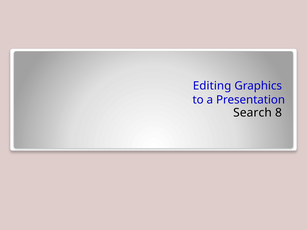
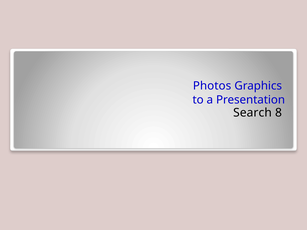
Editing: Editing -> Photos (212, 86)
